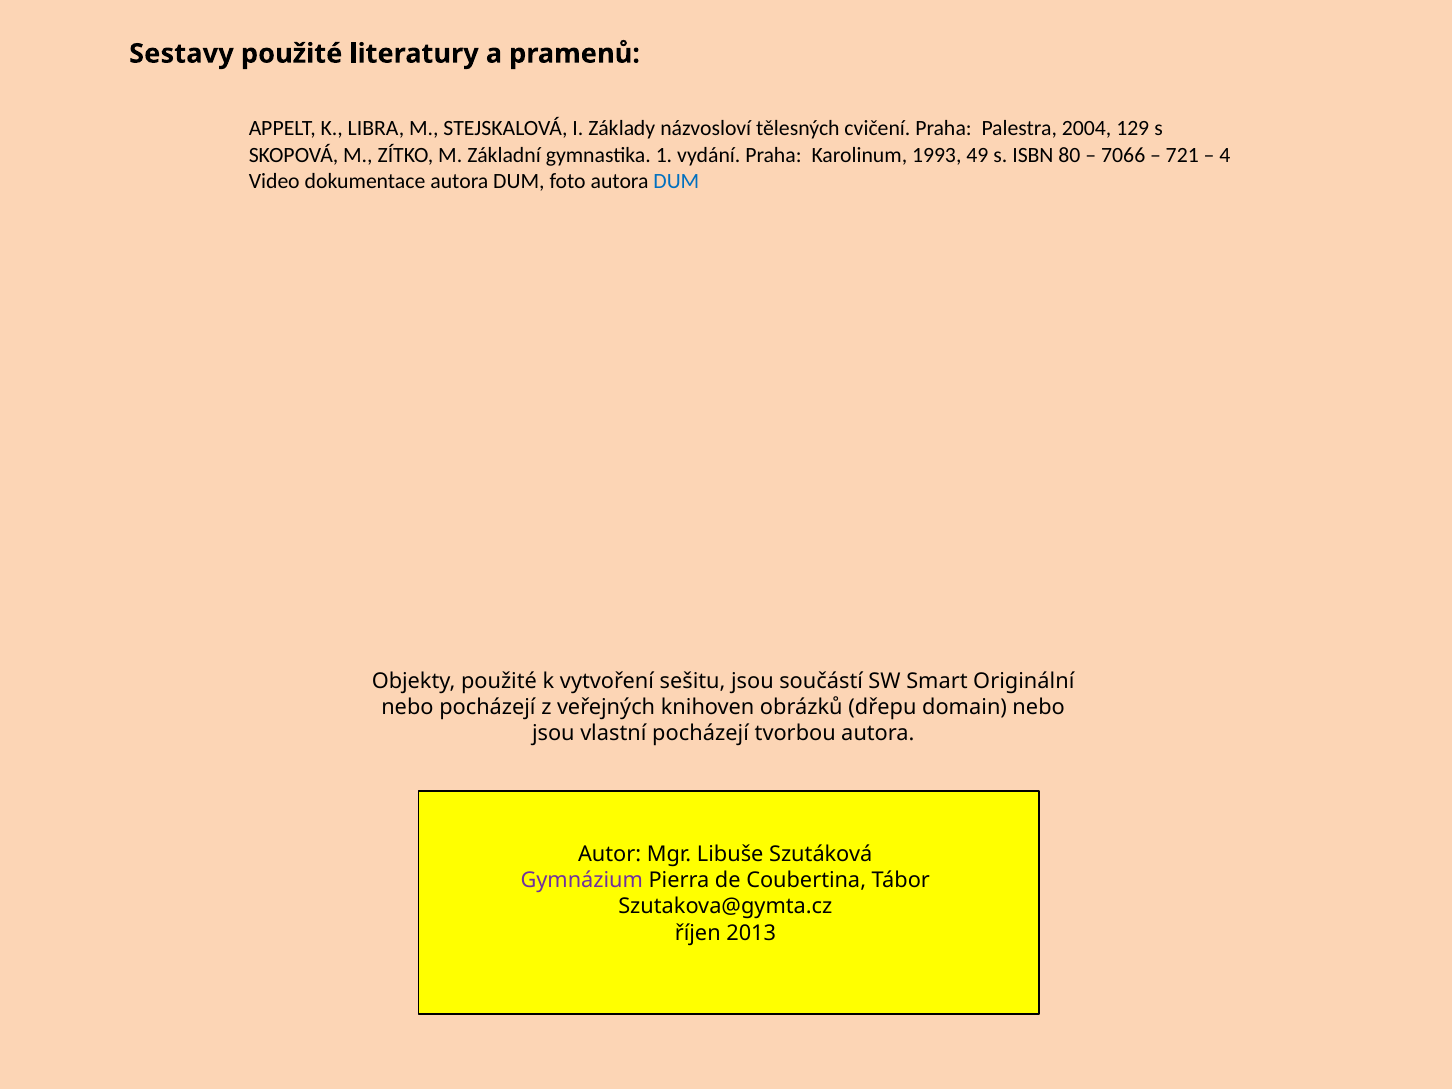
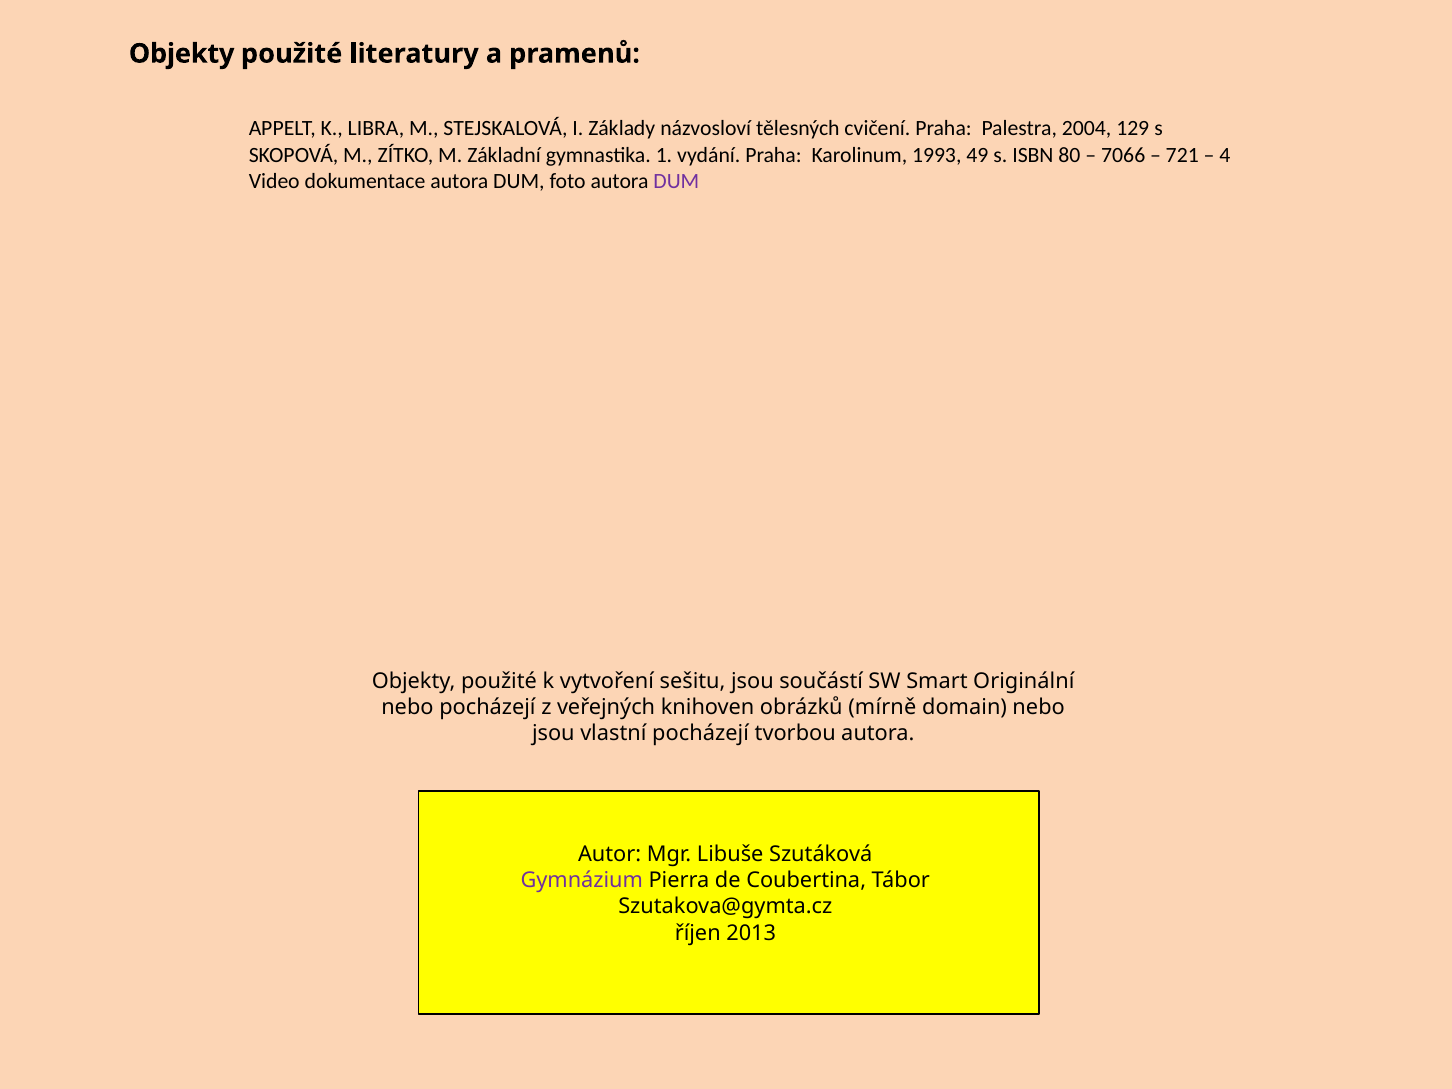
Sestavy: Sestavy -> Objekty (182, 54)
DUM colour: blue -> purple (676, 181)
dřepu: dřepu -> mírně (882, 707)
